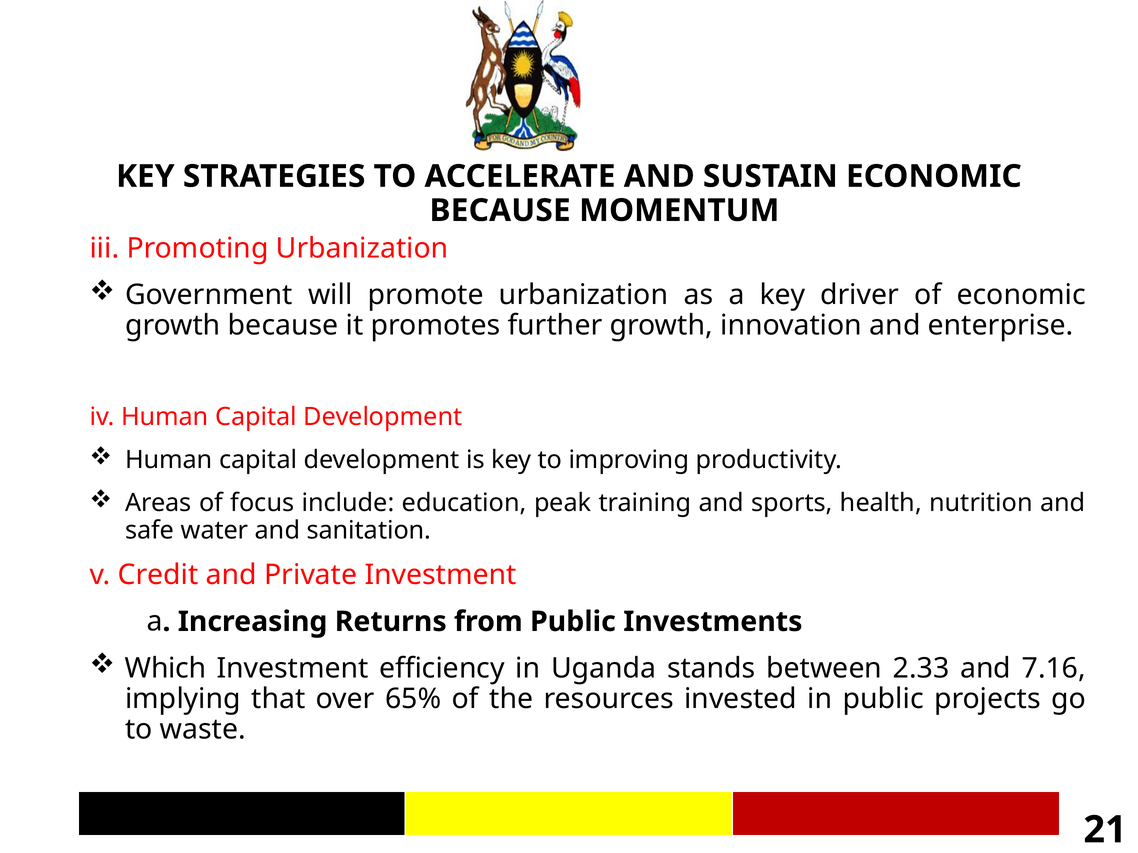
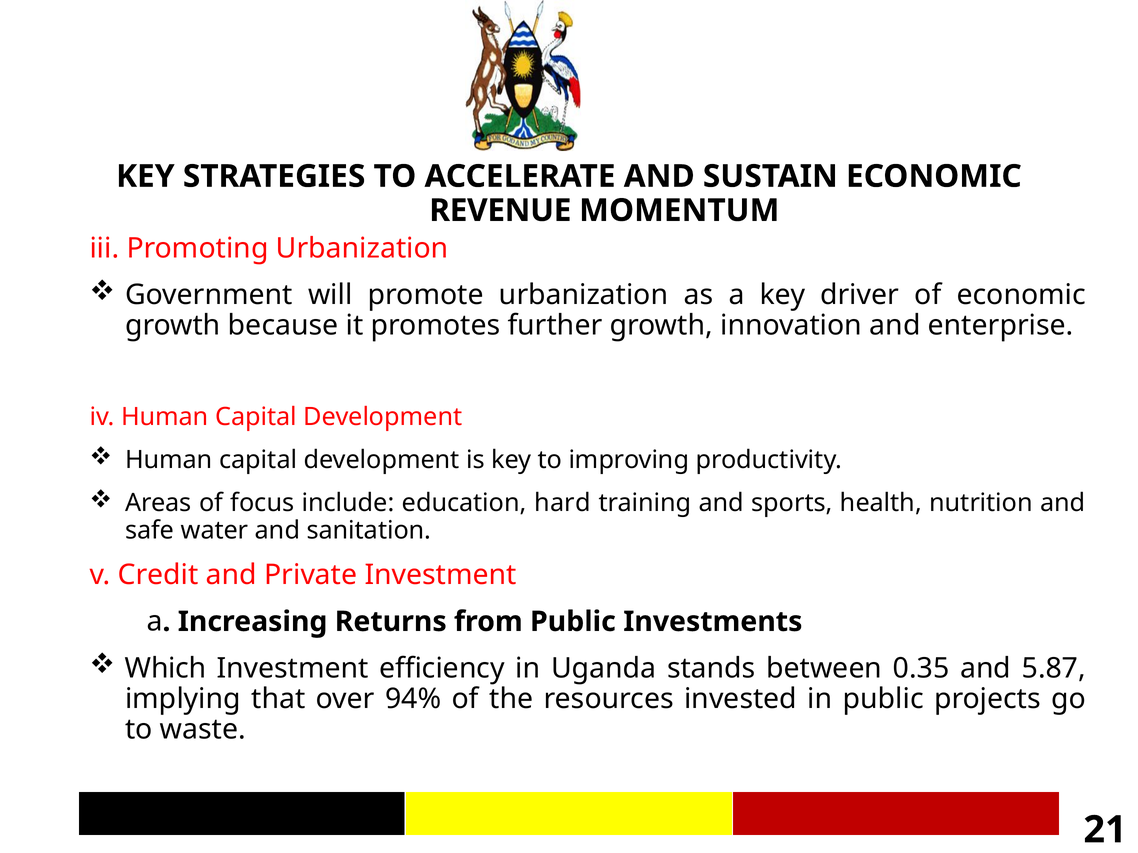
BECAUSE: BECAUSE -> REVENUE (500, 211)
peak: peak -> hard (562, 503)
2.33: 2.33 -> 0.35 (921, 669)
7.16: 7.16 -> 5.87 (1054, 669)
65%: 65% -> 94% (413, 699)
